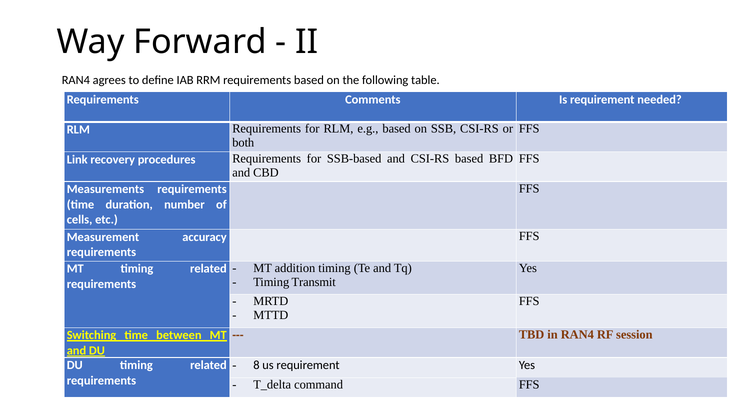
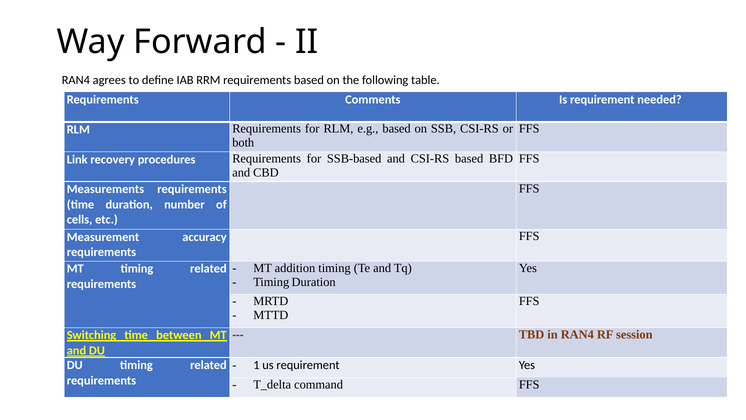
Timing Transmit: Transmit -> Duration (314, 282)
8: 8 -> 1 (256, 365)
